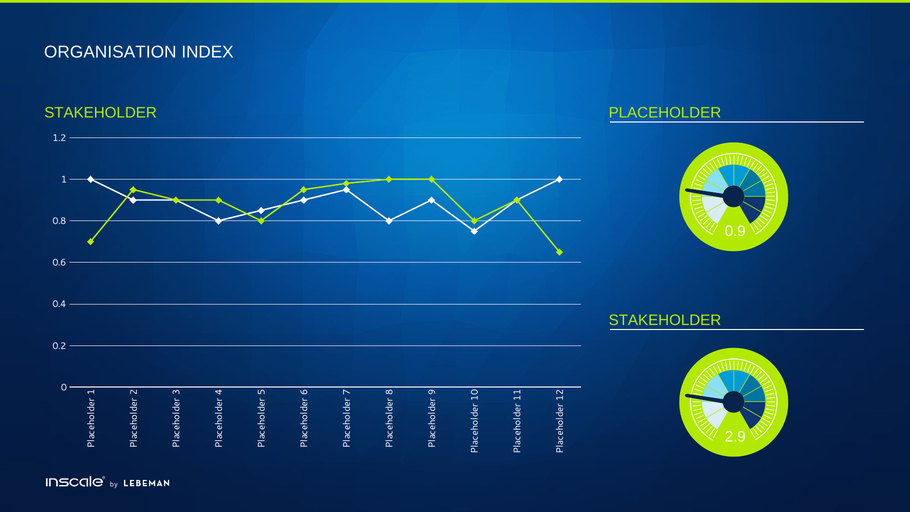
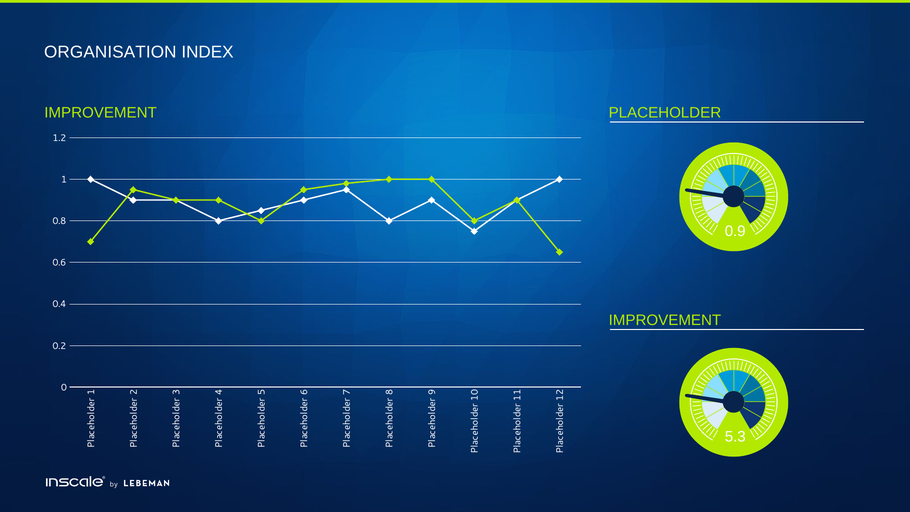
STAKEHOLDER: STAKEHOLDER -> IMPROVEMENT (101, 113)
STAKEHOLDER: STAKEHOLDER -> IMPROVEMENT (665, 320)
2.9: 2.9 -> 5.3 (735, 437)
